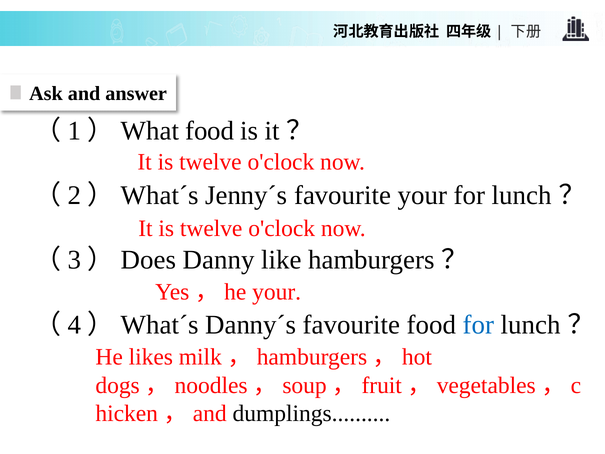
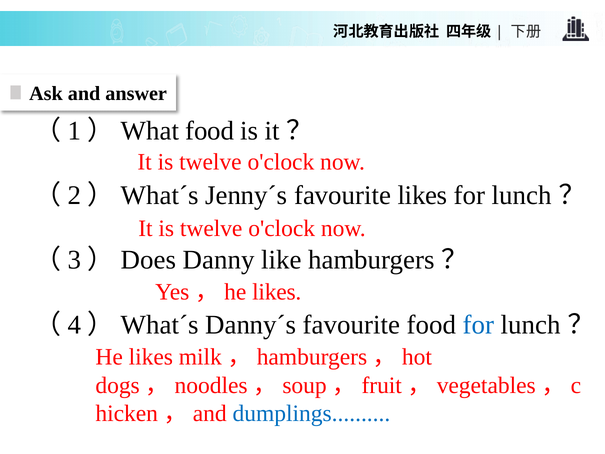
favourite your: your -> likes (423, 195)
your: your -> likes (277, 292)
dumplings colour: black -> blue (311, 413)
